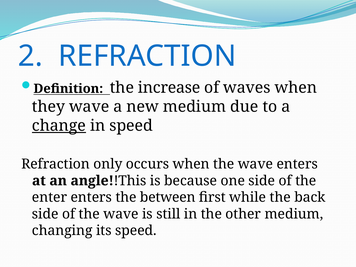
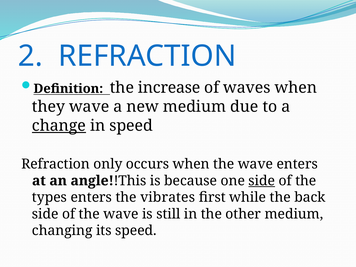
side underline: none -> present (262, 181)
enter: enter -> types (49, 197)
between: between -> vibrates (168, 197)
